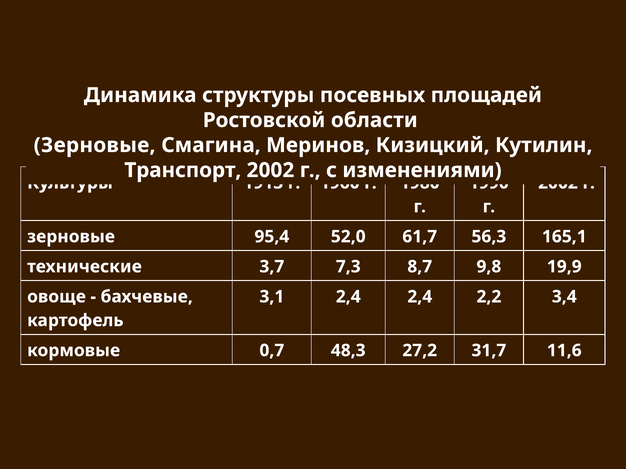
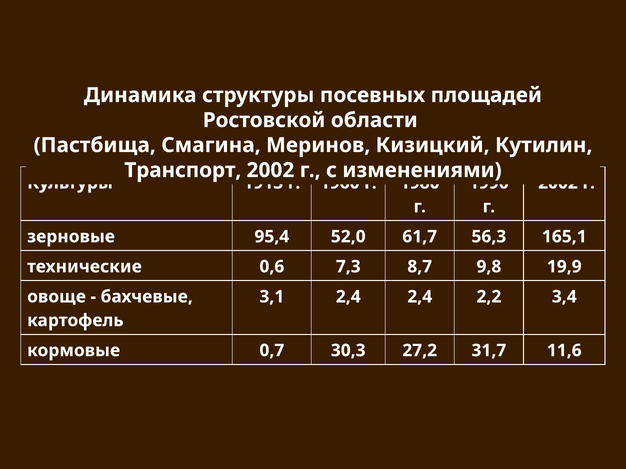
Зерновые: Зерновые -> Пастбища (95, 145)
3,7: 3,7 -> 0,6 (272, 267)
48,3: 48,3 -> 30,3 (348, 351)
